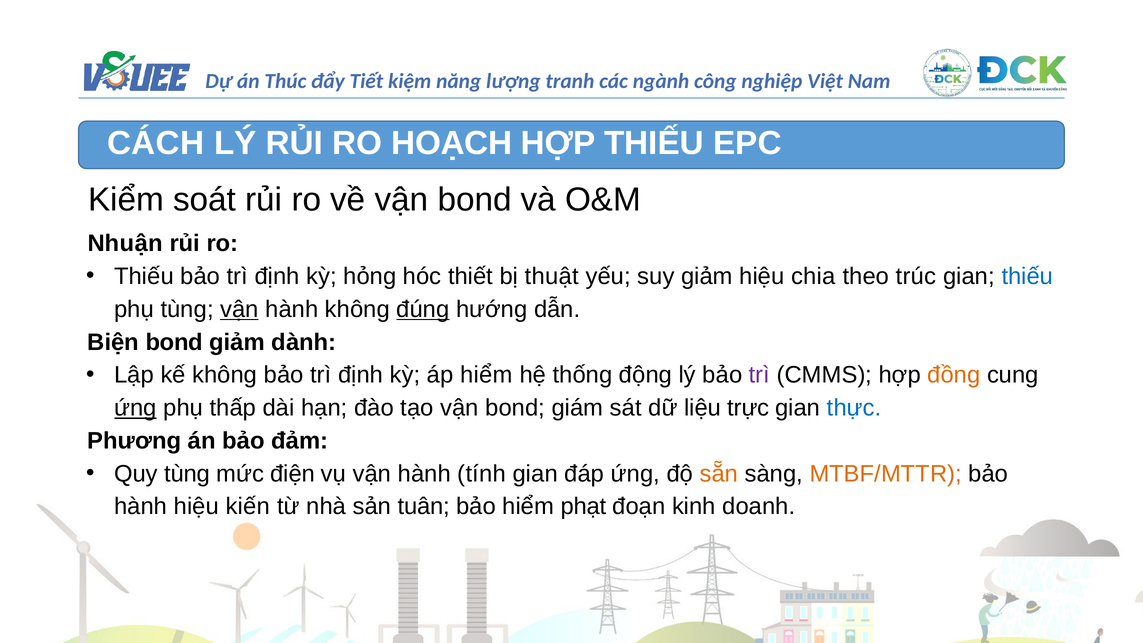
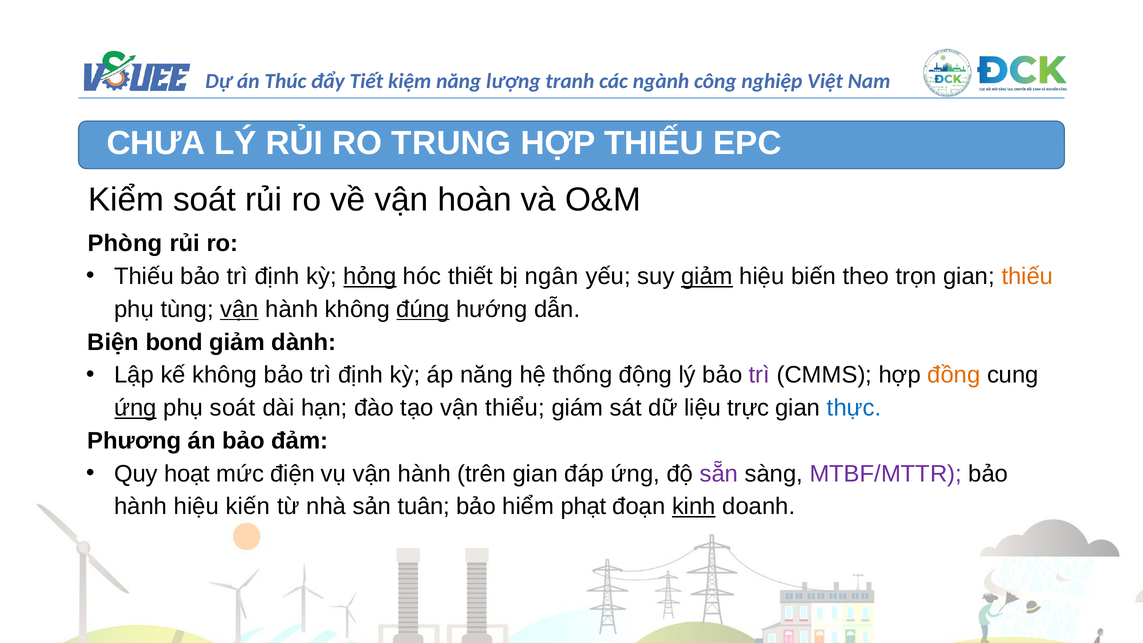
CÁCH: CÁCH -> CHƯA (156, 143)
HOẠCH: HOẠCH -> TRUNG (451, 143)
về vận bond: bond -> hoàn (475, 200)
Nhuận: Nhuận -> Phòng (125, 244)
hỏng underline: none -> present (370, 276)
thuật: thuật -> ngân (552, 276)
giảm underline: none -> present (707, 276)
chia: chia -> biến (814, 276)
trúc: trúc -> trọn (916, 276)
thiếu colour: blue -> orange (1027, 276)
áp hiểm: hiểm -> năng (487, 375)
phụ thấp: thấp -> soát (233, 408)
tạo vận bond: bond -> thiểu (515, 408)
Quy tùng: tùng -> hoạt (187, 474)
tính: tính -> trên (482, 474)
sẵn colour: orange -> purple (719, 474)
MTBF/MTTR colour: orange -> purple (886, 474)
kinh underline: none -> present (694, 506)
